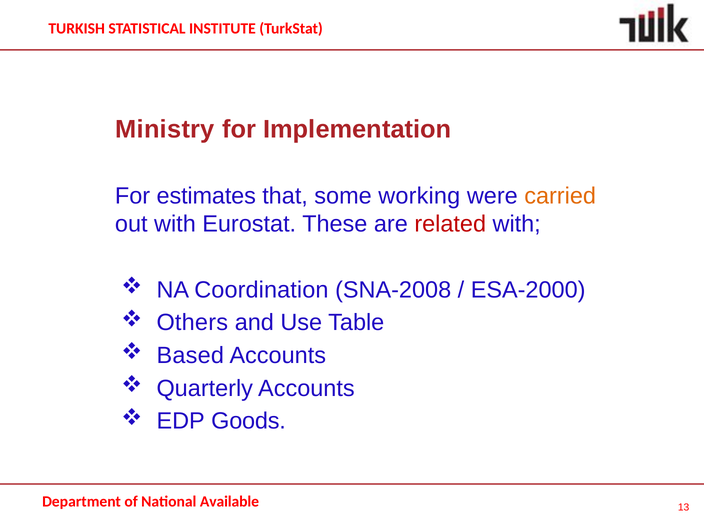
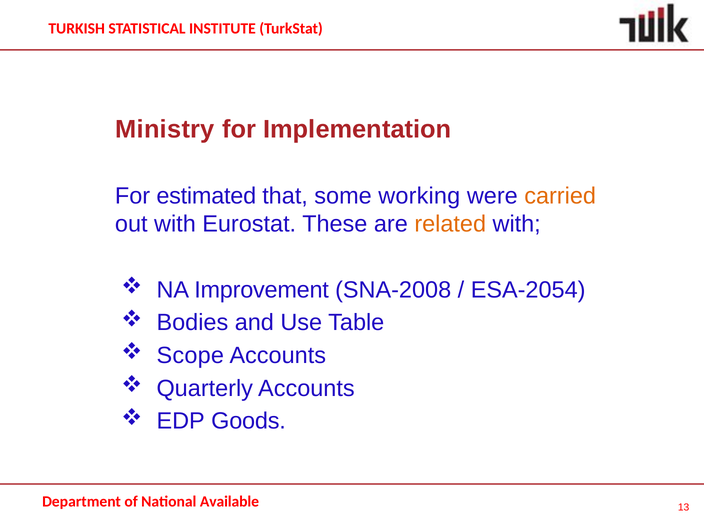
estimates: estimates -> estimated (206, 196)
related colour: red -> orange (450, 224)
Coordination: Coordination -> Improvement (262, 290)
ESA-2000: ESA-2000 -> ESA-2054 (528, 290)
Others: Others -> Bodies (192, 323)
Based: Based -> Scope (190, 356)
